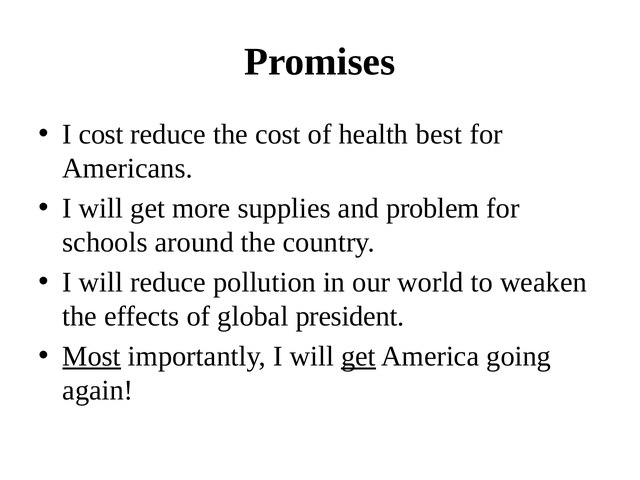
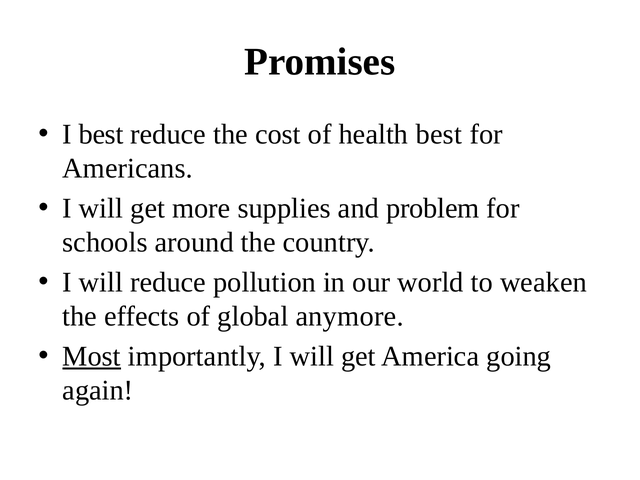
I cost: cost -> best (101, 134)
president: president -> anymore (350, 316)
get underline: present -> none (358, 356)
